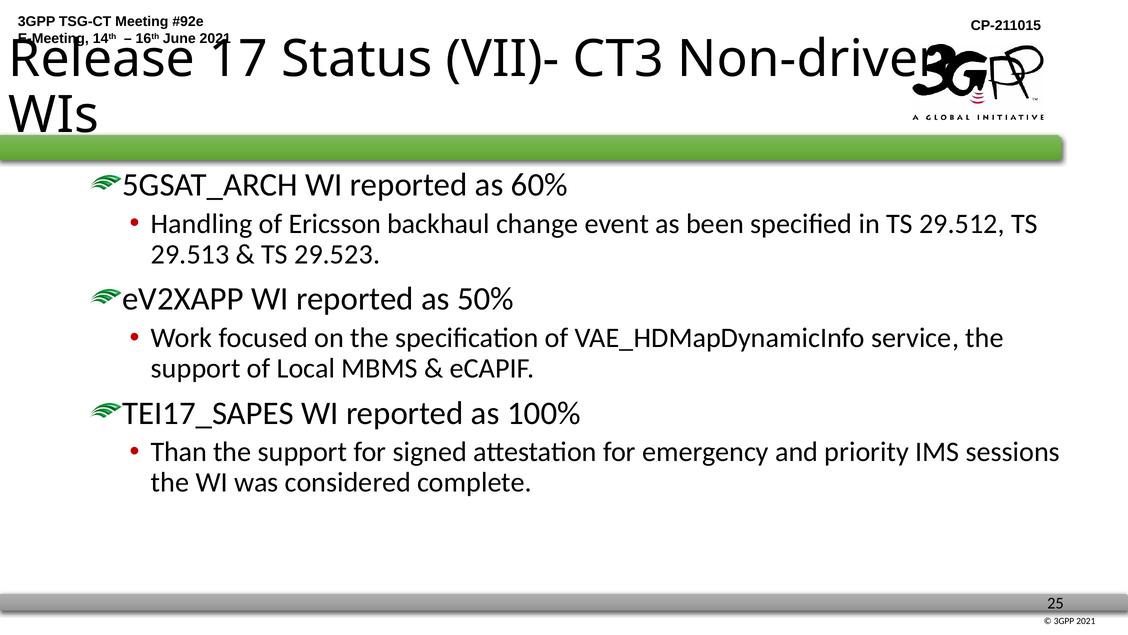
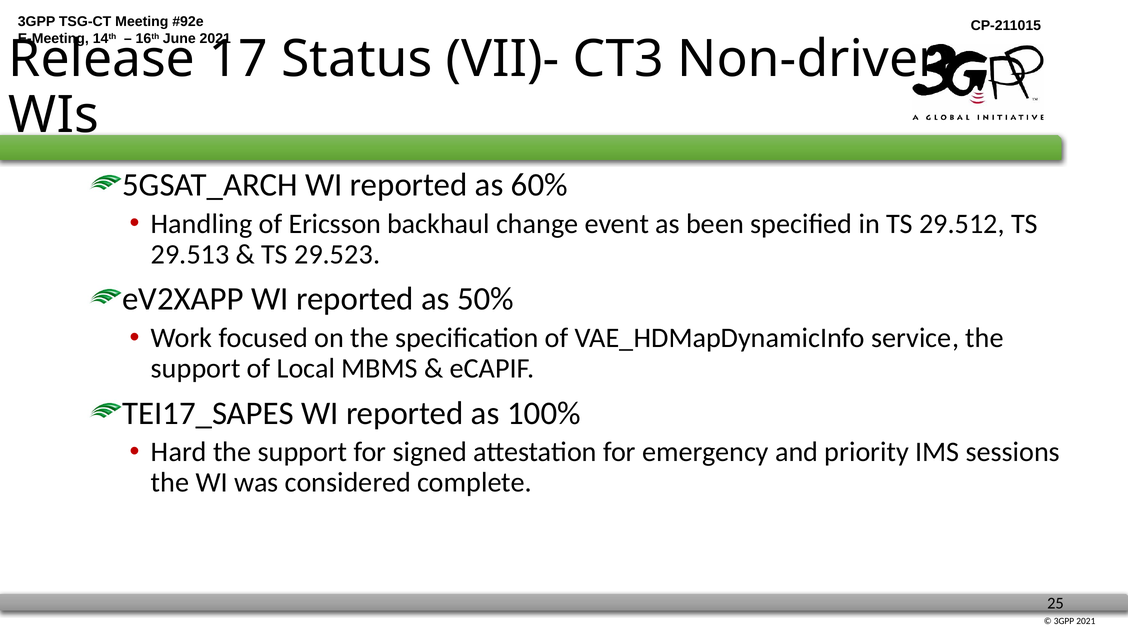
Than: Than -> Hard (179, 452)
